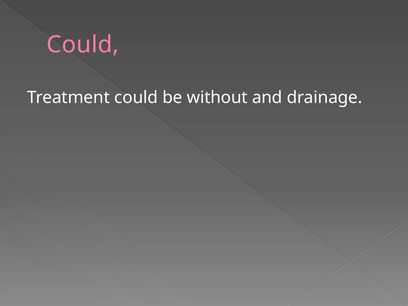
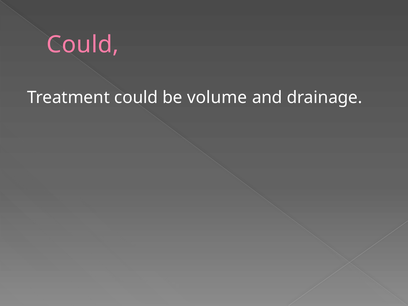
without: without -> volume (217, 97)
